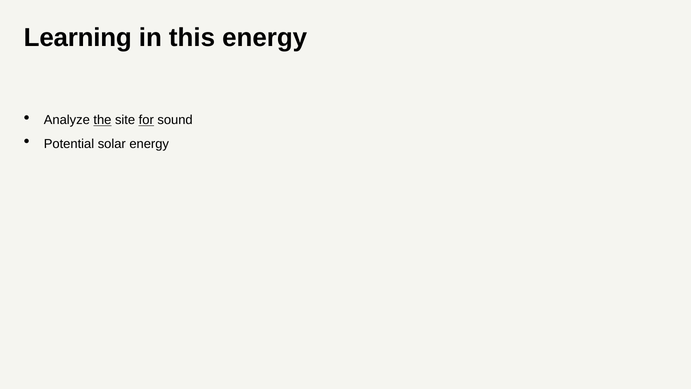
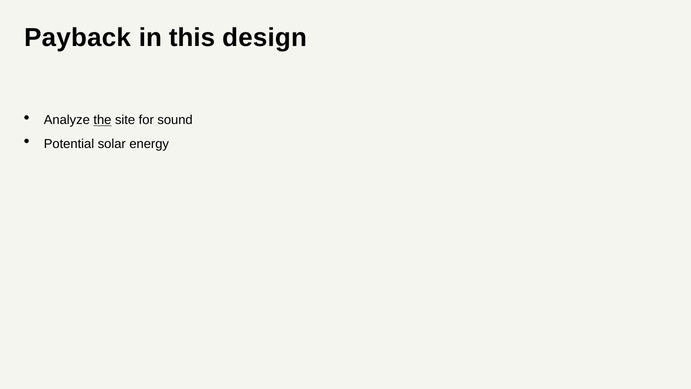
Learning: Learning -> Payback (78, 38)
this energy: energy -> design (265, 38)
for underline: present -> none (146, 120)
